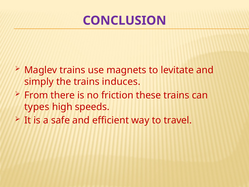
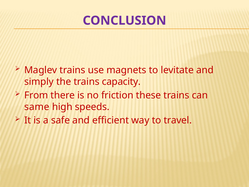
induces: induces -> capacity (121, 82)
types: types -> same (37, 107)
